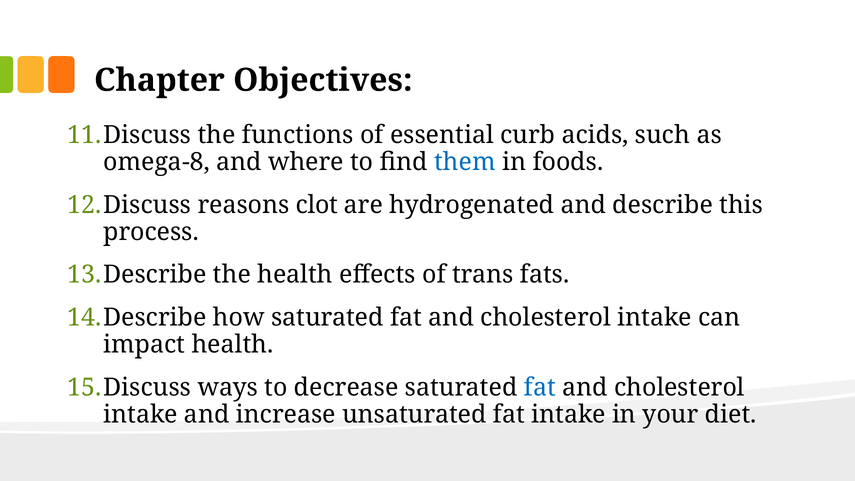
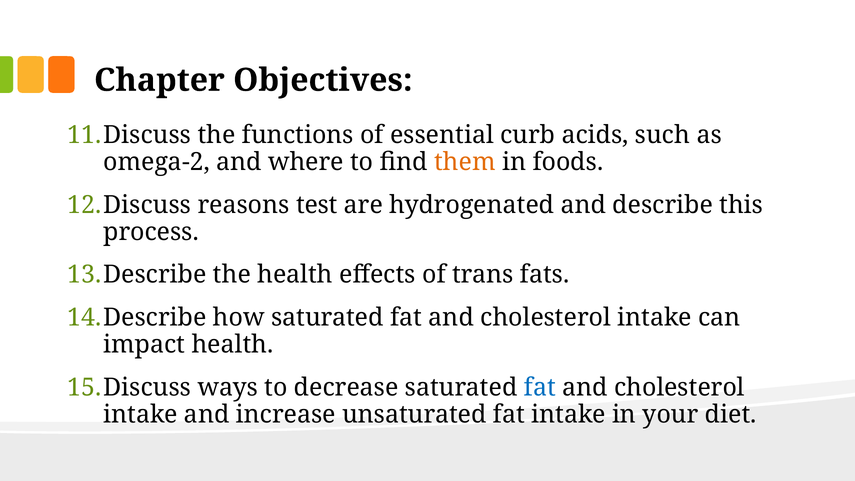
omega-8: omega-8 -> omega-2 (157, 162)
them colour: blue -> orange (465, 162)
clot: clot -> test (317, 205)
